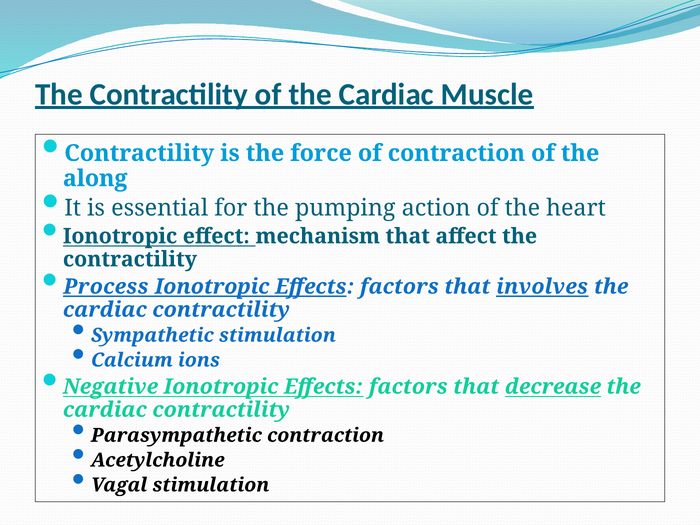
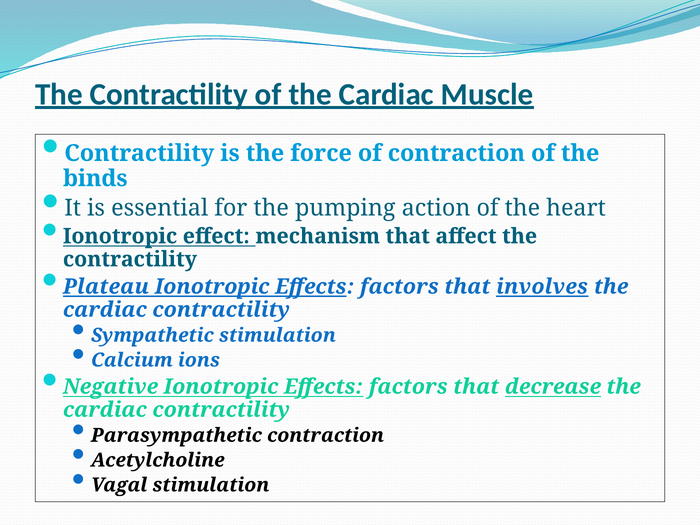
along: along -> binds (95, 178)
Process: Process -> Plateau (106, 287)
